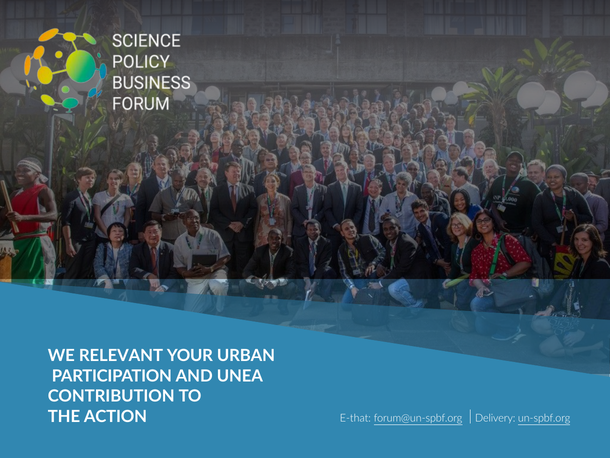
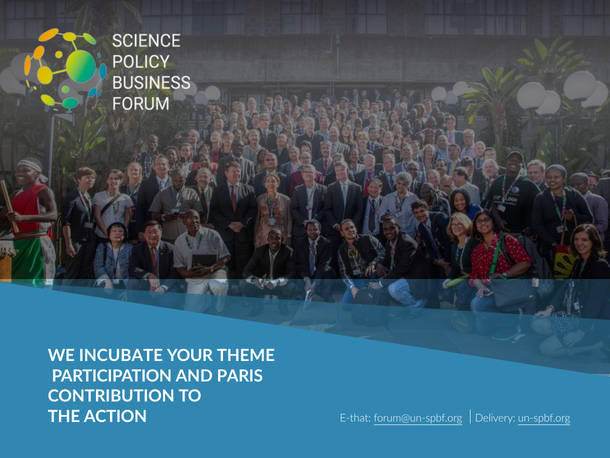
RELEVANT: RELEVANT -> INCUBATE (121, 355)
URBAN: URBAN -> THEME (246, 355)
UNEA: UNEA -> PARIS (240, 376)
